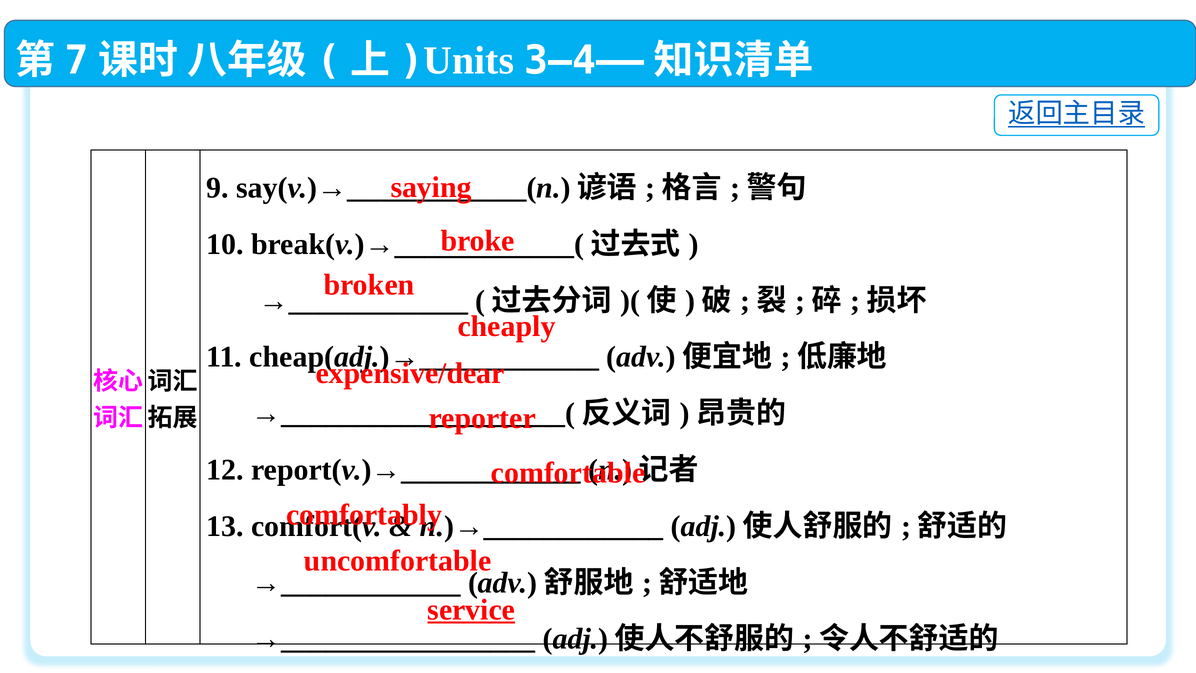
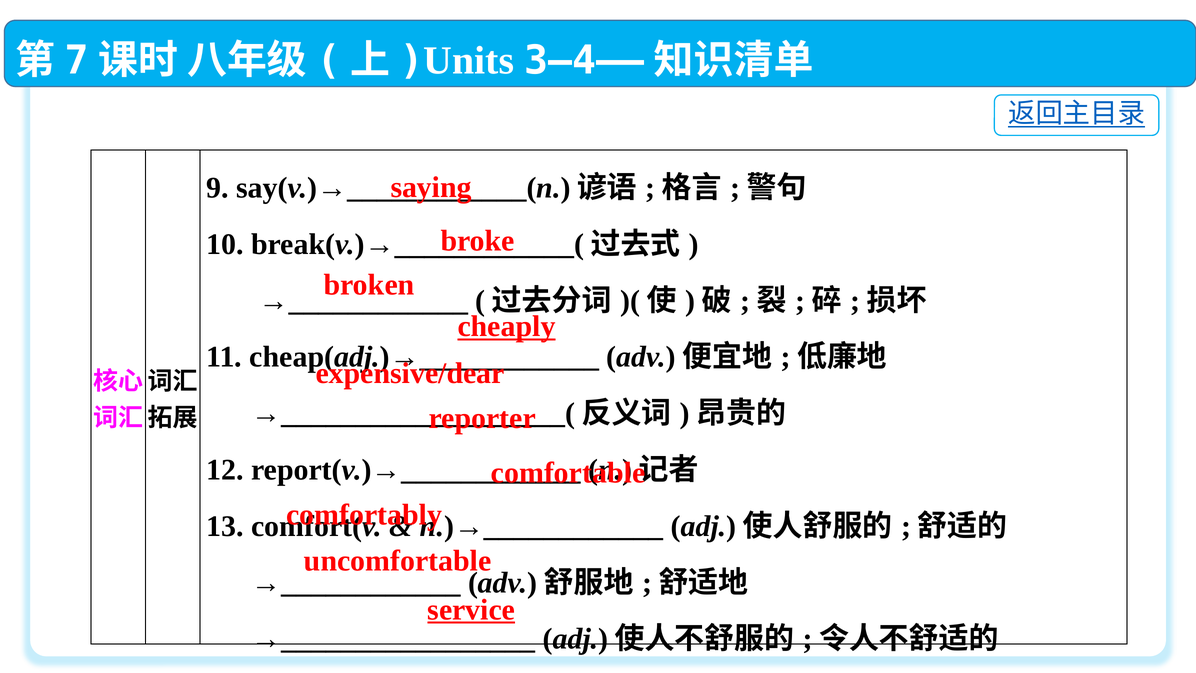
cheaply underline: none -> present (507, 326)
